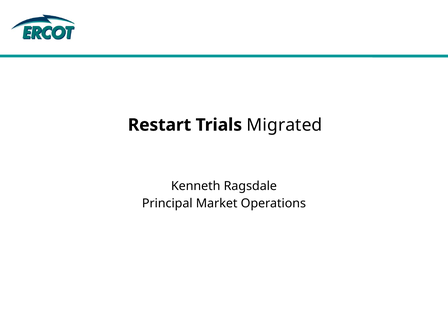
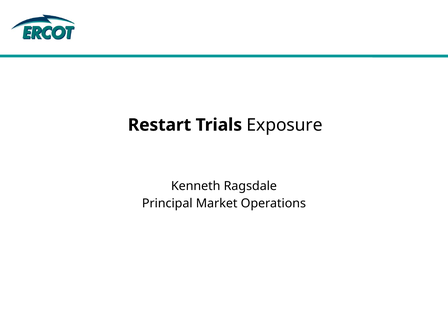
Migrated: Migrated -> Exposure (285, 125)
